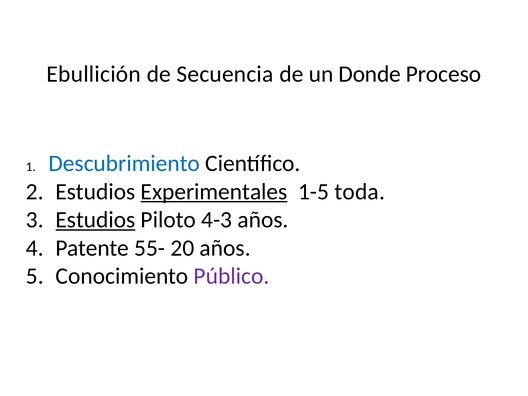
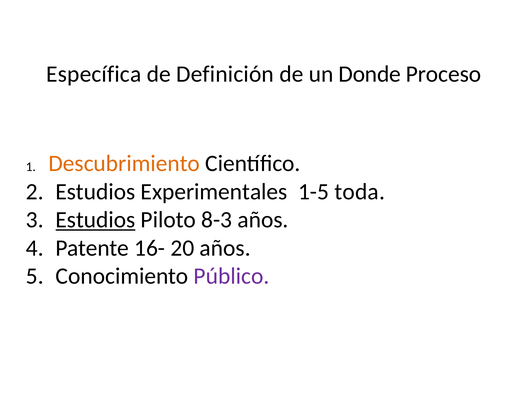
Ebullición: Ebullición -> Específica (94, 74)
Secuencia: Secuencia -> Definición (225, 74)
Descubrimiento colour: blue -> orange (124, 164)
Experimentales underline: present -> none (214, 192)
4-3: 4-3 -> 8-3 (217, 220)
55-: 55- -> 16- (150, 248)
